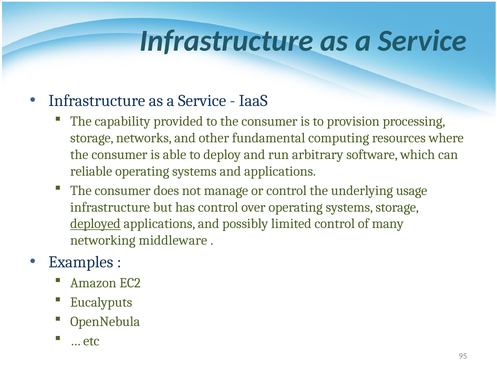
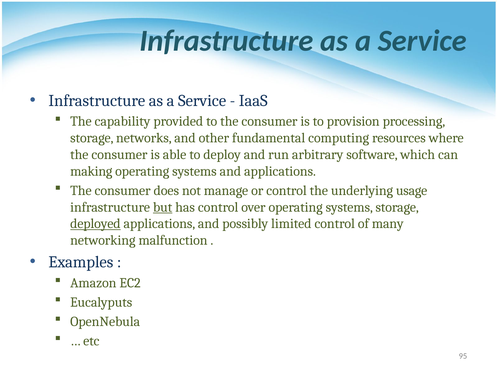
reliable: reliable -> making (91, 171)
but underline: none -> present (163, 207)
middleware: middleware -> malfunction (173, 240)
